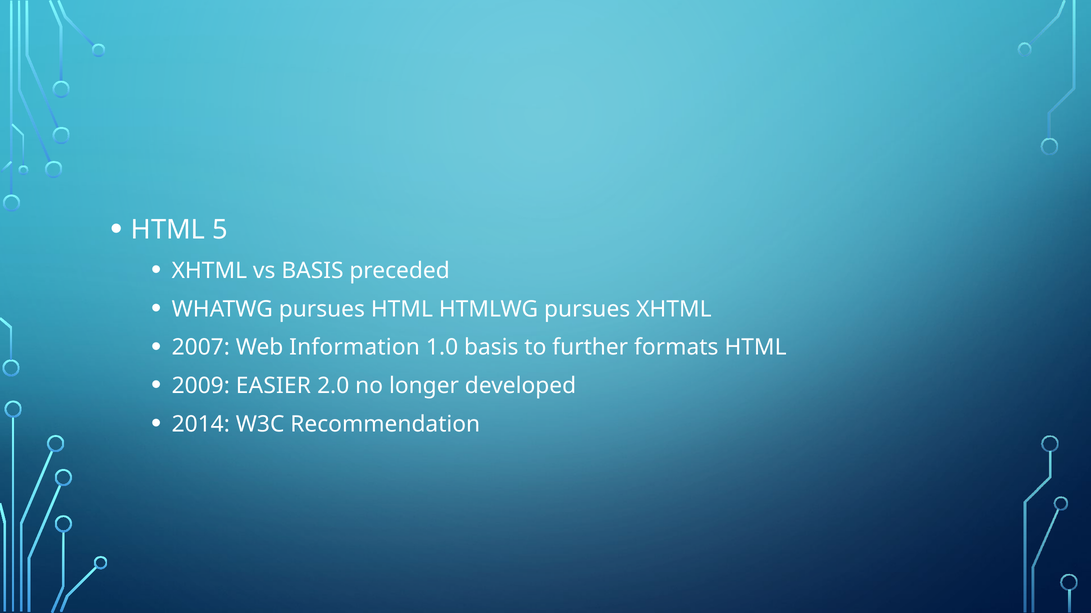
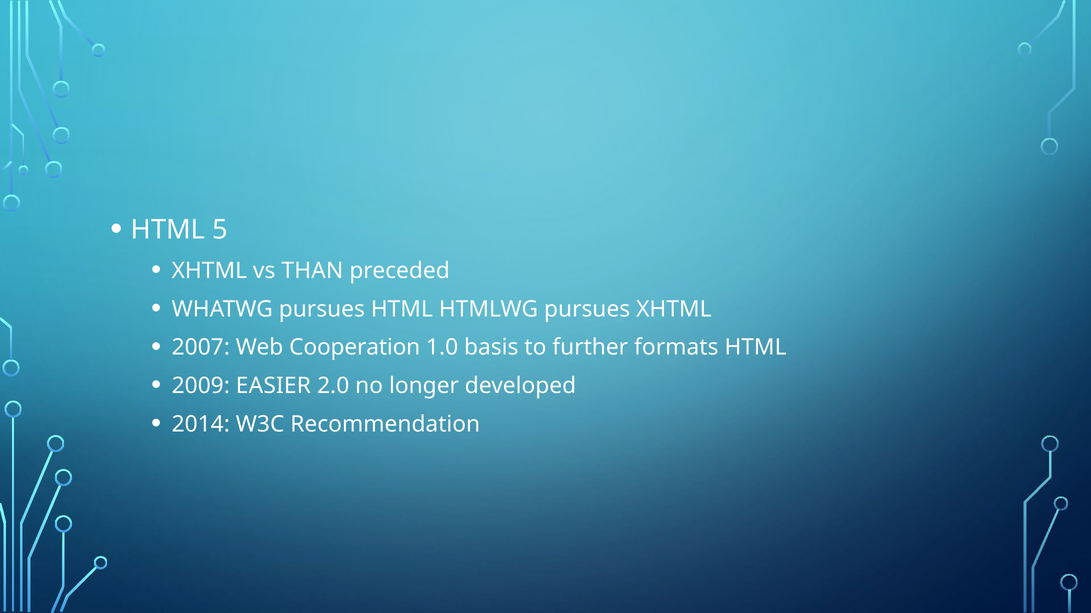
vs BASIS: BASIS -> THAN (312, 271)
Information: Information -> Cooperation (355, 348)
